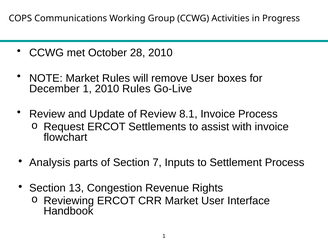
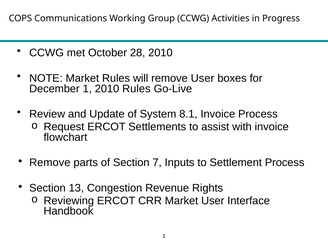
of Review: Review -> System (158, 114)
Analysis: Analysis -> Remove (50, 163)
